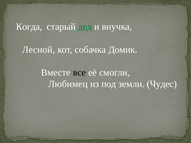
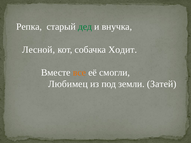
Когда: Когда -> Репка (29, 27)
Домик: Домик -> Ходит (123, 50)
все colour: black -> orange (79, 73)
Чудес: Чудес -> Затей (162, 84)
